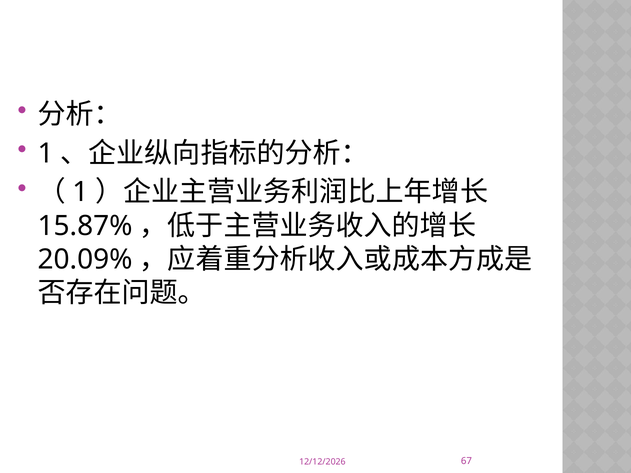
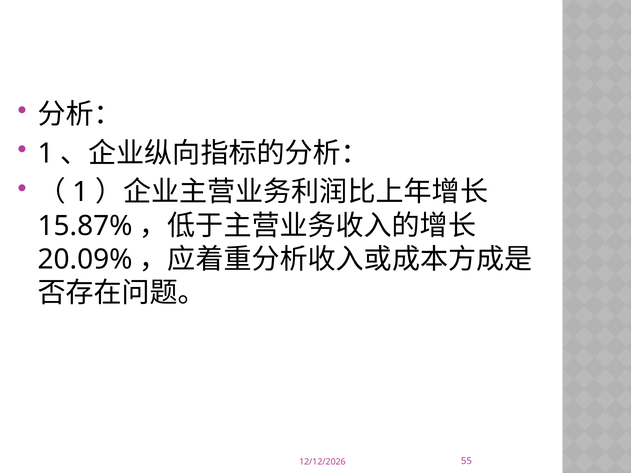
67: 67 -> 55 (466, 461)
